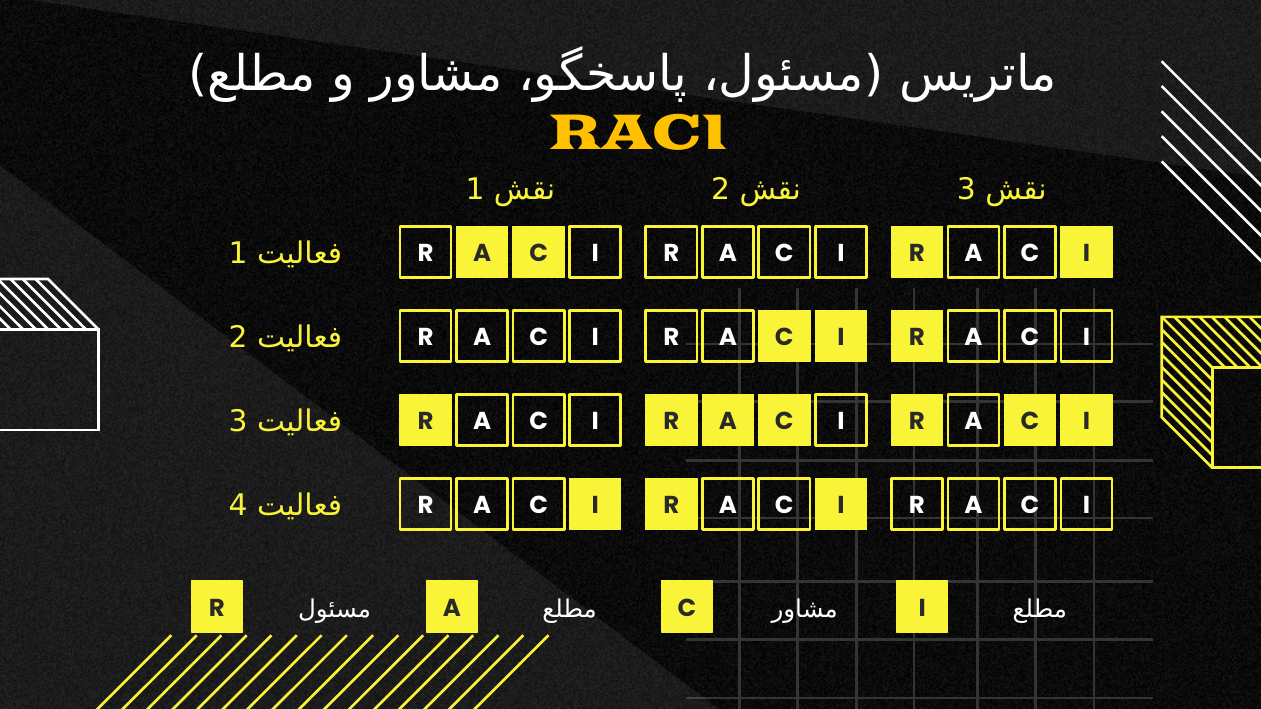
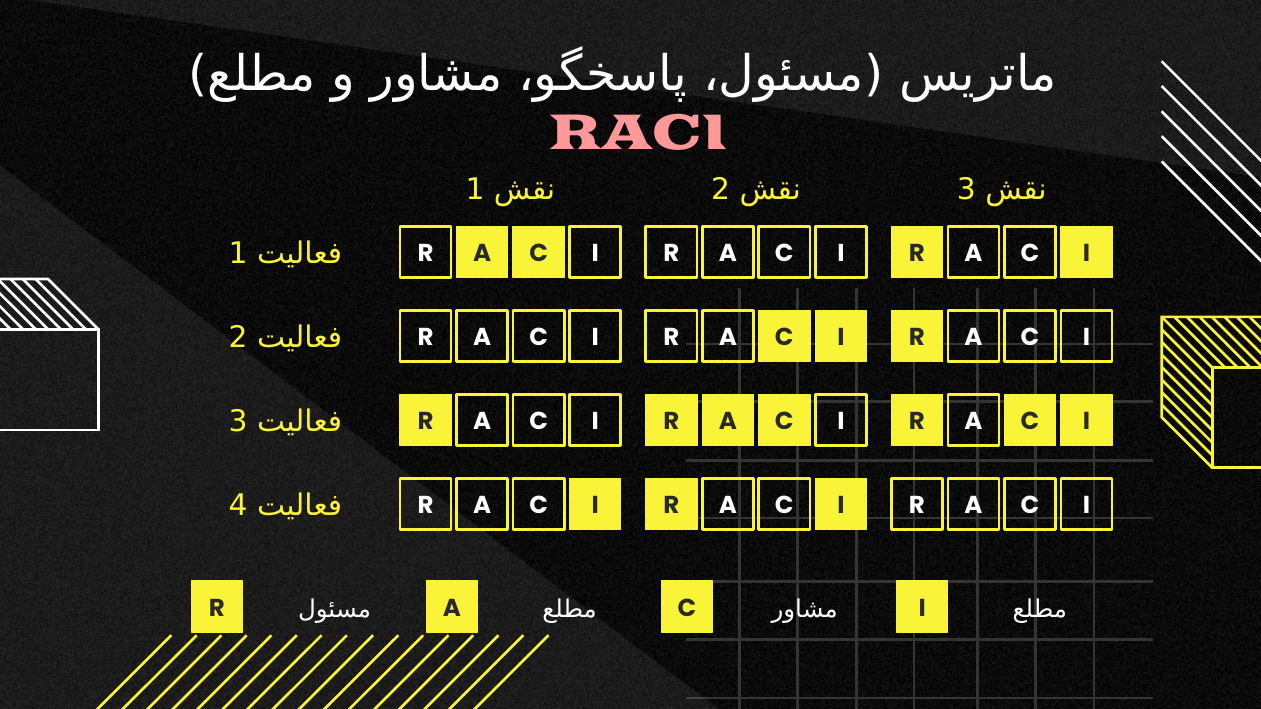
RACI colour: yellow -> pink (638, 134)
